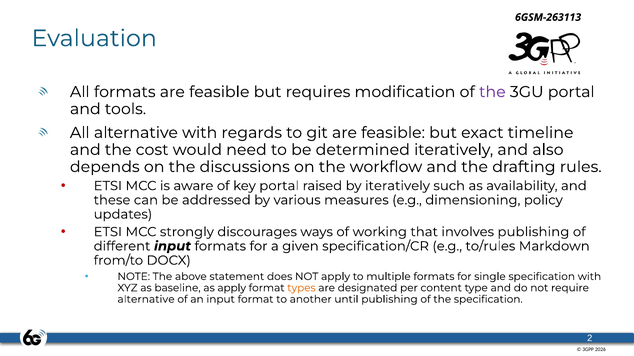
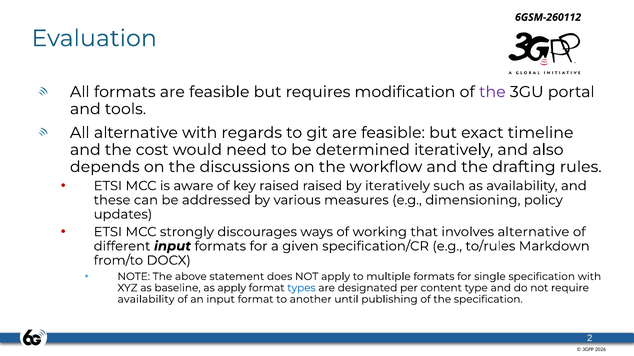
6GSM-263113: 6GSM-263113 -> 6GSM-260112 (548, 17)
key portal: portal -> raised (279, 186)
involves publishing: publishing -> alternative (533, 232)
types colour: orange -> blue (301, 288)
alternative: alternative -> availability (146, 300)
